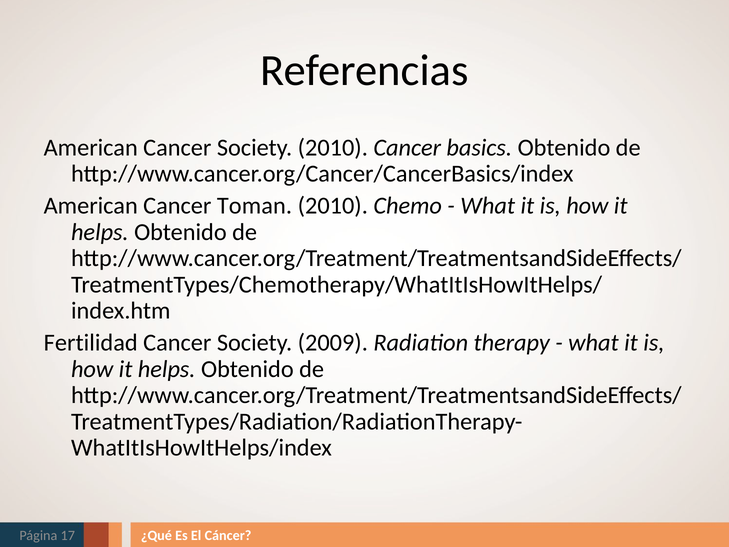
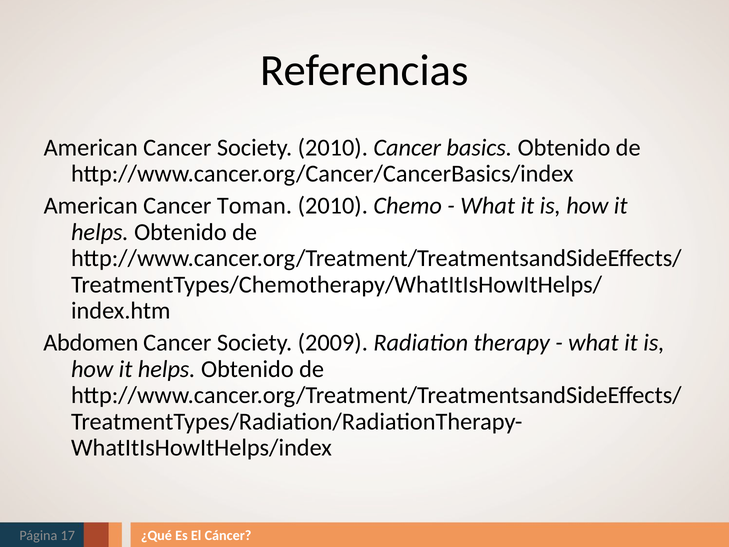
Fertilidad: Fertilidad -> Abdomen (91, 343)
